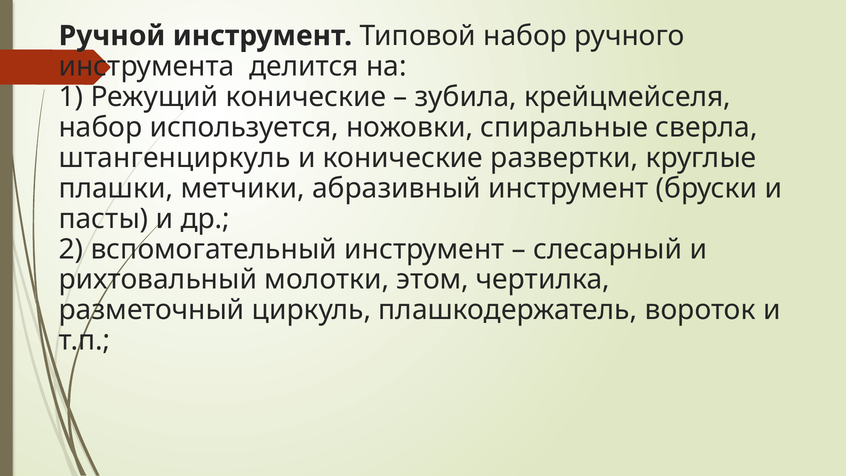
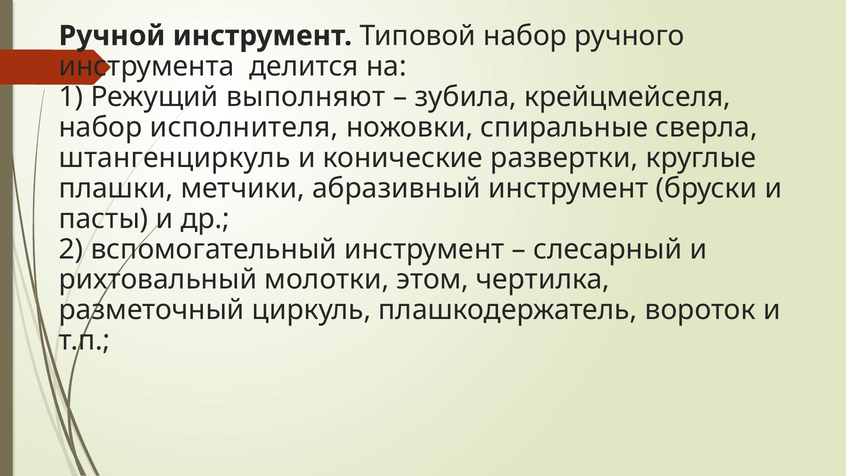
Режущий конические: конические -> выполняют (306, 97)
используется: используется -> исполнителя (244, 127)
